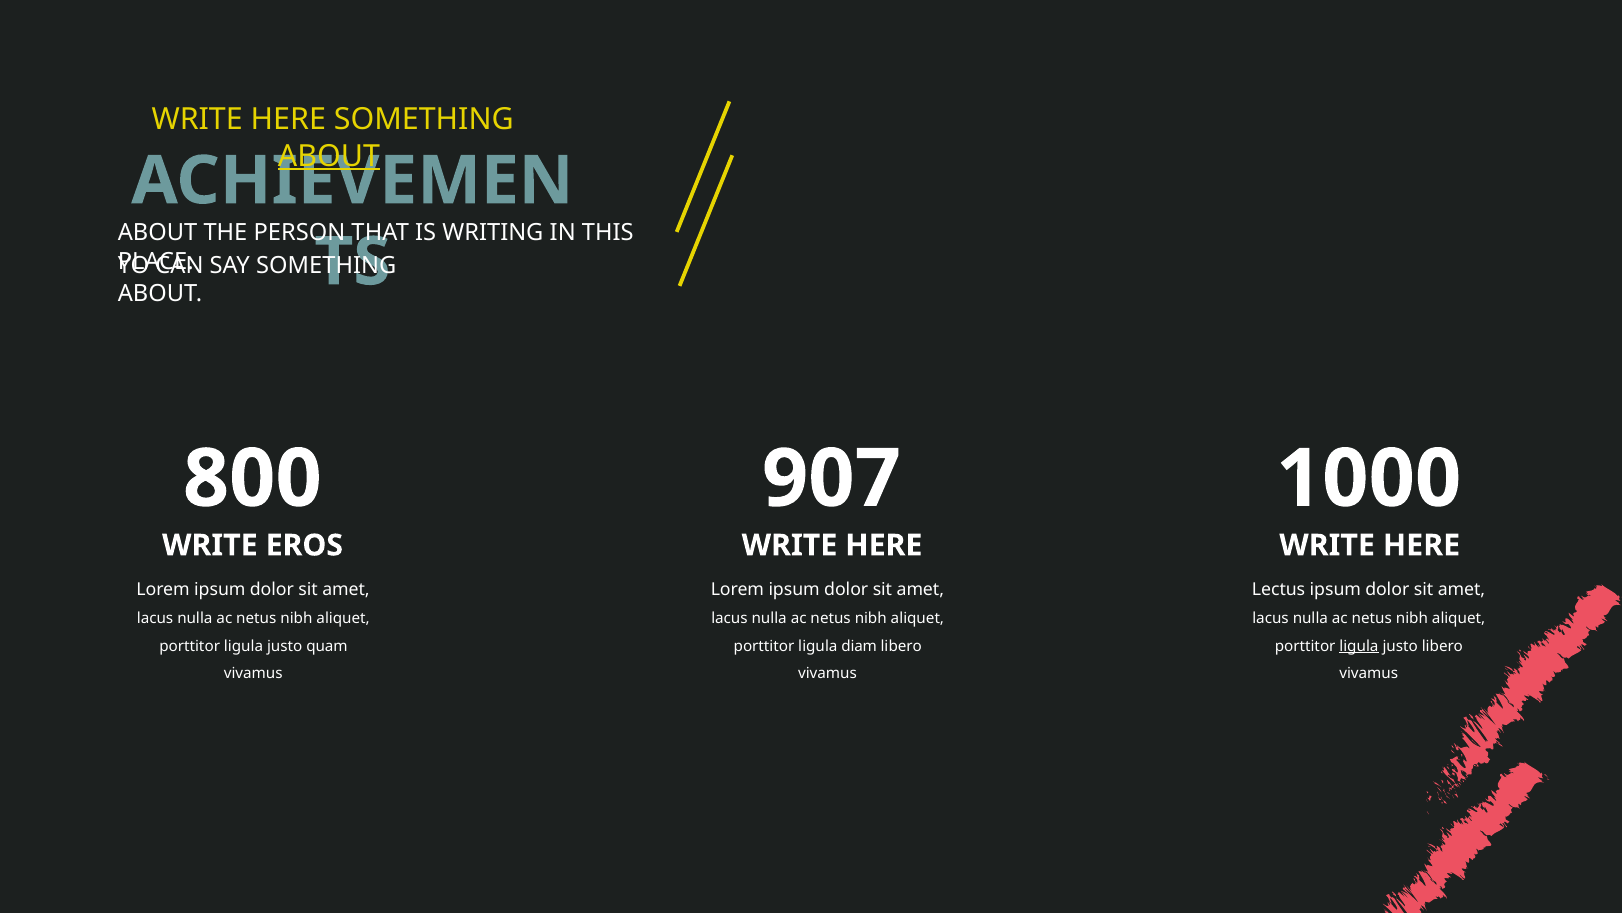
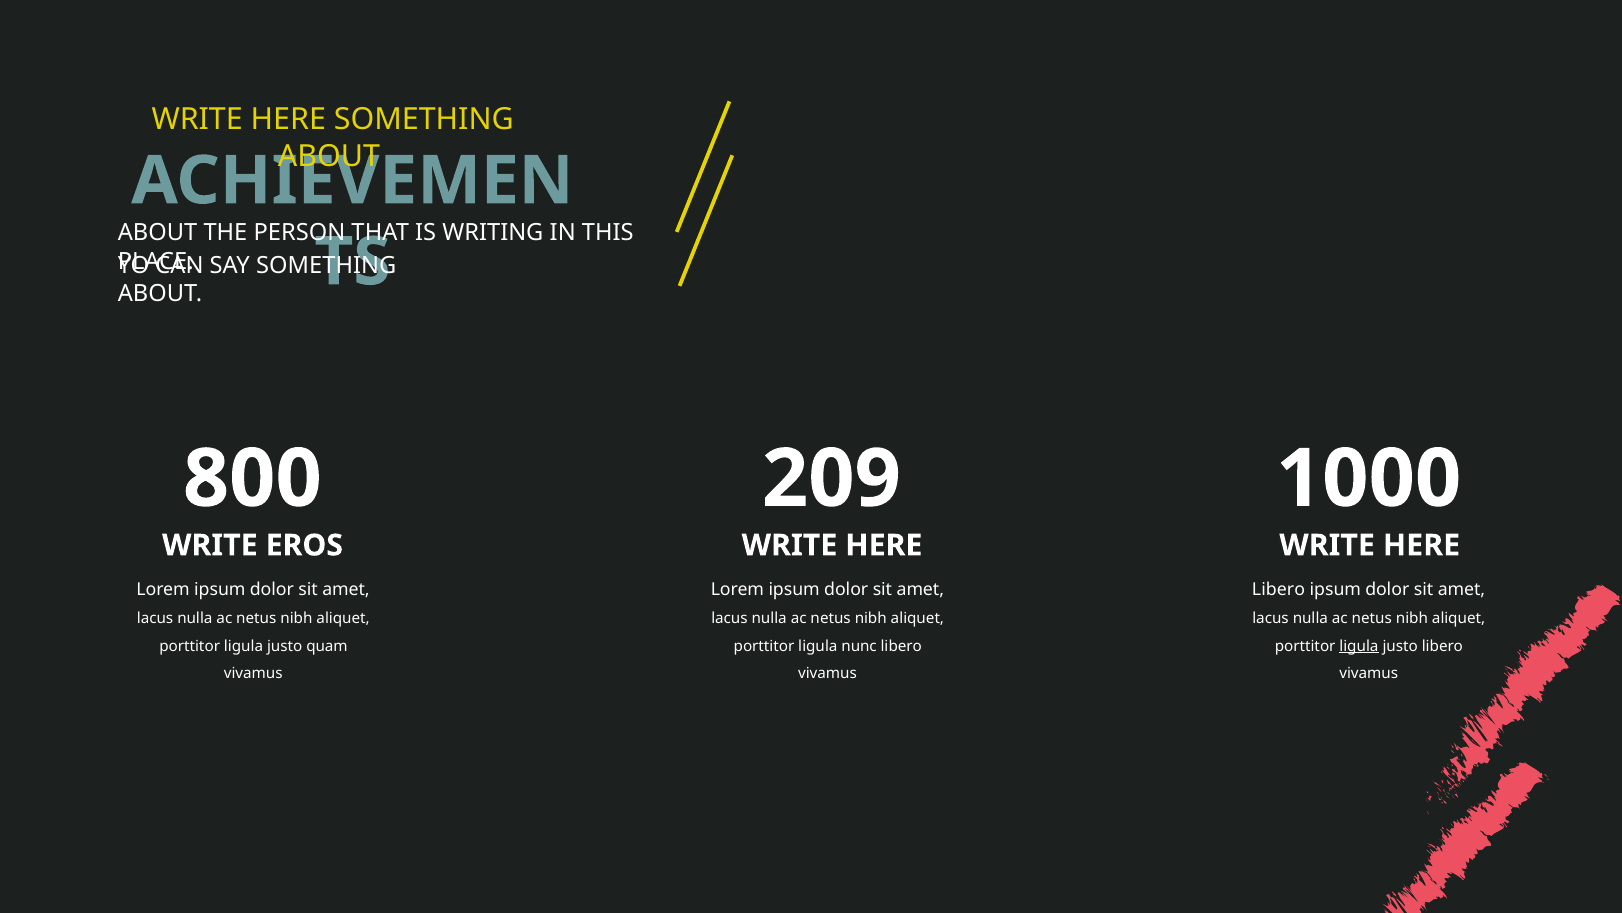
ABOUT underline: present -> none (329, 156)
907: 907 -> 209 (831, 479)
Lectus: Lectus -> Libero (1279, 590)
diam: diam -> nunc (859, 646)
